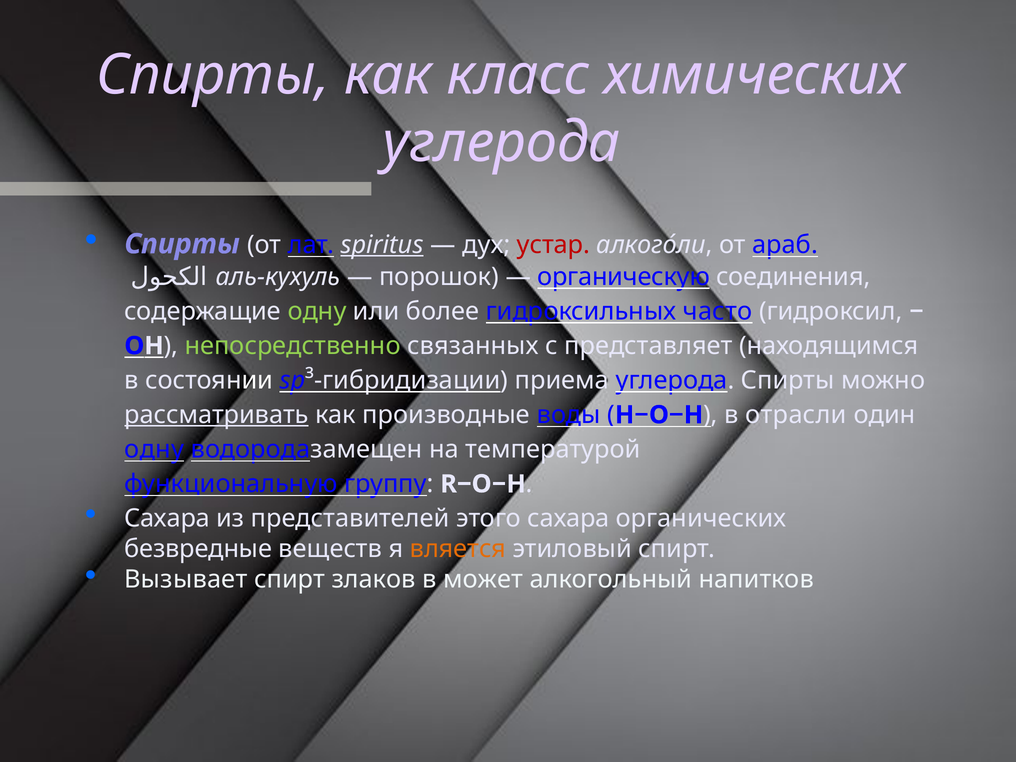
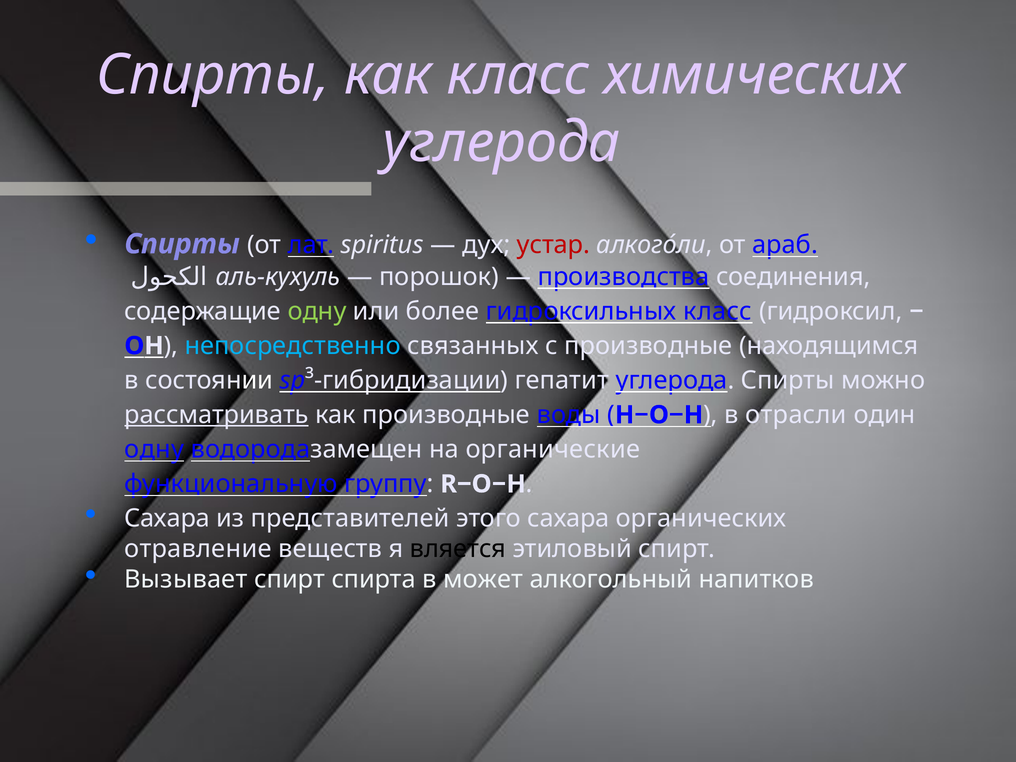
spiritus underline: present -> none (382, 245)
органическую: органическую -> производства (623, 277)
гидроксильных часто: часто -> класс (718, 311)
непосредственно colour: light green -> light blue (293, 346)
с представляет: представляет -> производные (648, 346)
приема: приема -> гепатит (562, 380)
температурой: температурой -> органические (553, 449)
безвредные: безвредные -> отравление (198, 549)
вляется colour: orange -> black (458, 549)
злаков: злаков -> спирта (374, 580)
